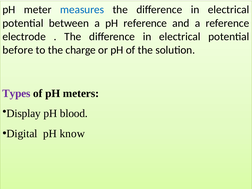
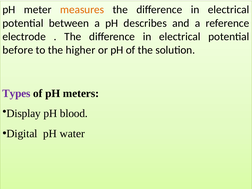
measures colour: blue -> orange (82, 10)
pH reference: reference -> describes (145, 23)
charge: charge -> higher (81, 50)
know: know -> water (72, 134)
